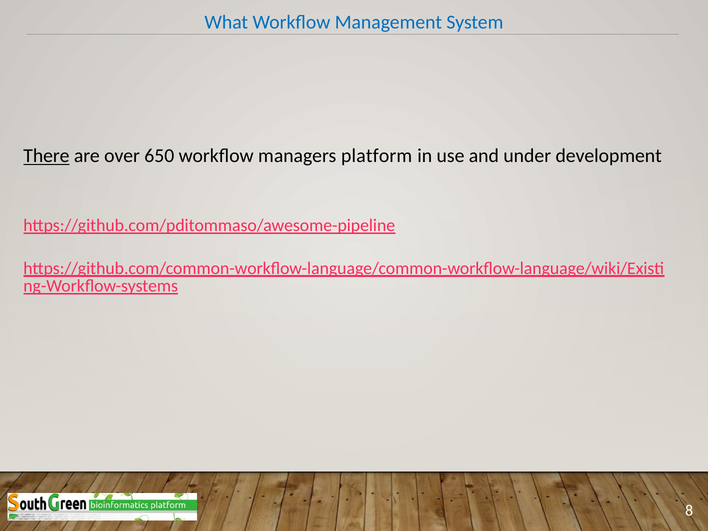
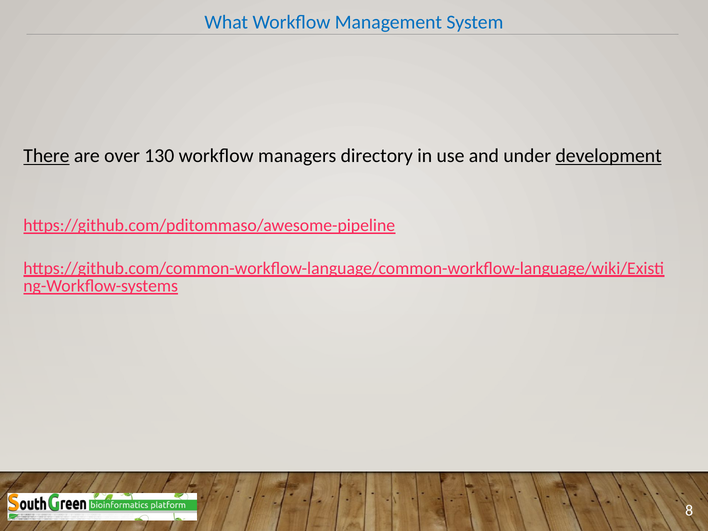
650: 650 -> 130 (159, 156)
platform: platform -> directory (377, 156)
development underline: none -> present (609, 156)
